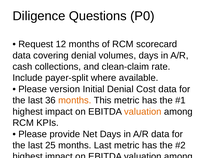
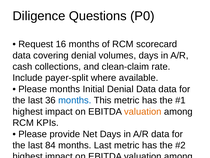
12: 12 -> 16 (61, 44)
Please version: version -> months (65, 89)
Denial Cost: Cost -> Data (146, 89)
months colour: orange -> blue (75, 100)
25: 25 -> 84 (50, 145)
